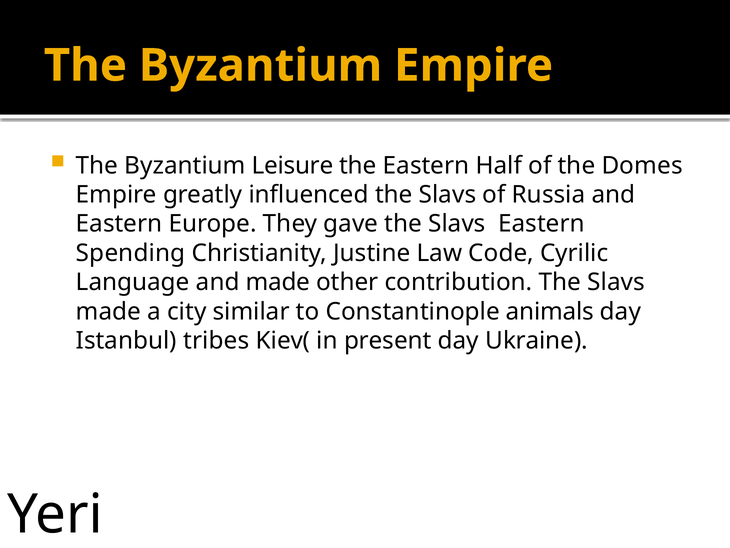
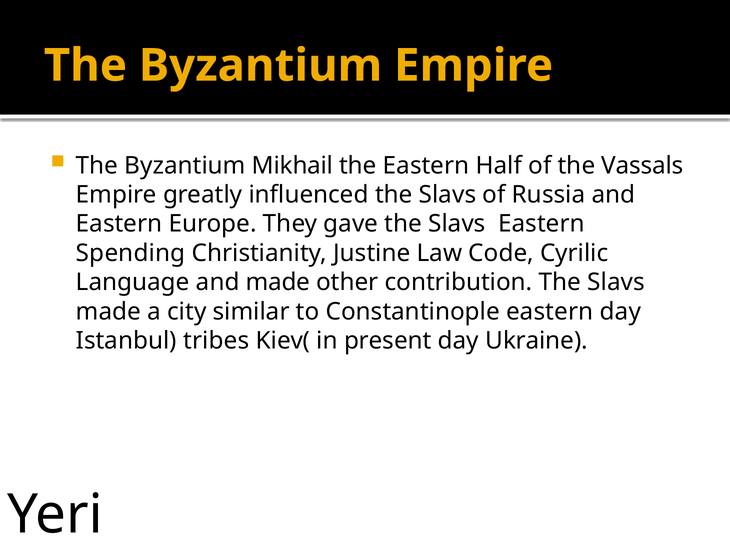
Leisure: Leisure -> Mikhail (292, 165)
Domes: Domes -> Vassals (642, 165)
Constantinople animals: animals -> eastern (550, 311)
